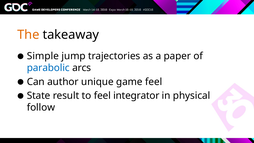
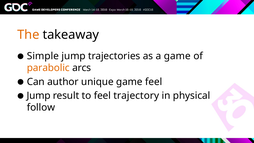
a paper: paper -> game (177, 56)
parabolic colour: blue -> orange (48, 68)
State: State -> Jump (39, 96)
integrator: integrator -> trajectory (136, 96)
